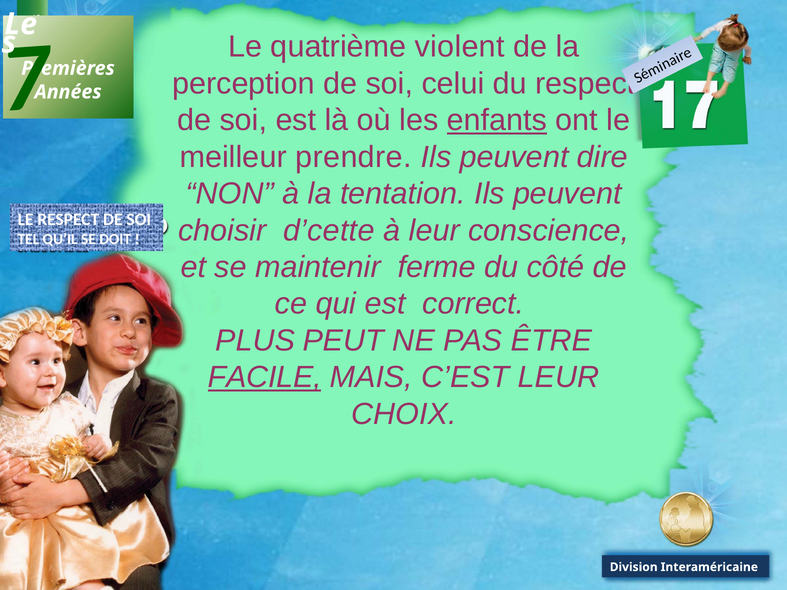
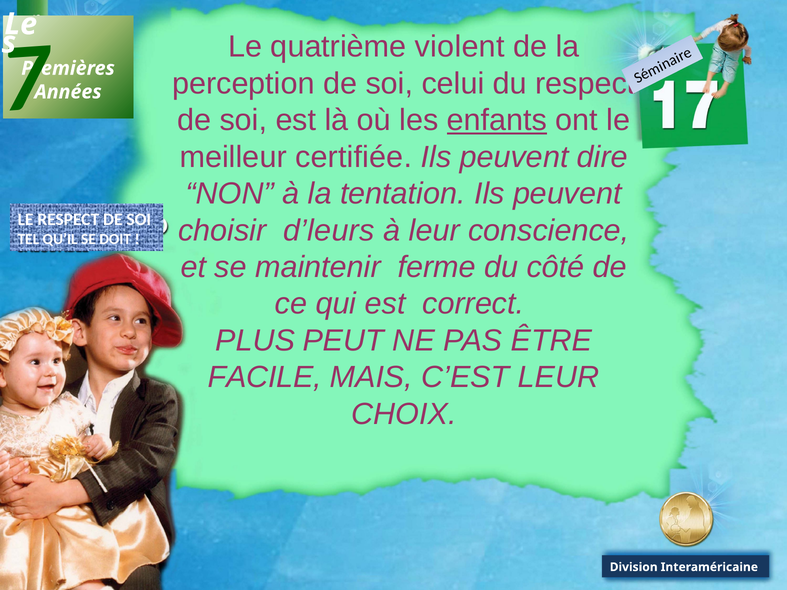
prendre: prendre -> certifiée (354, 157)
d’cette: d’cette -> d’leurs (329, 231)
FACILE underline: present -> none (265, 378)
